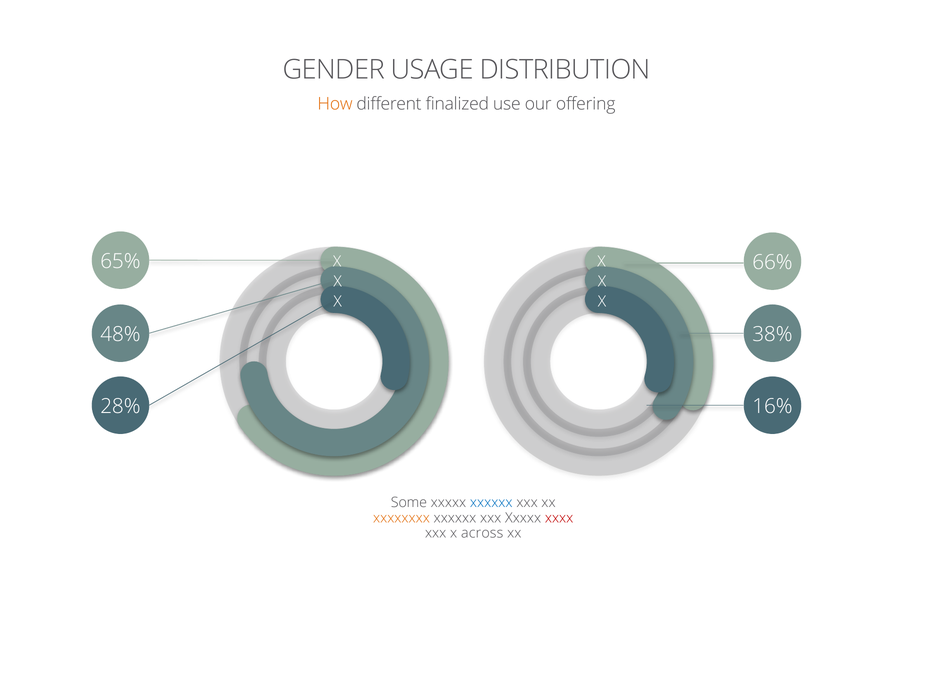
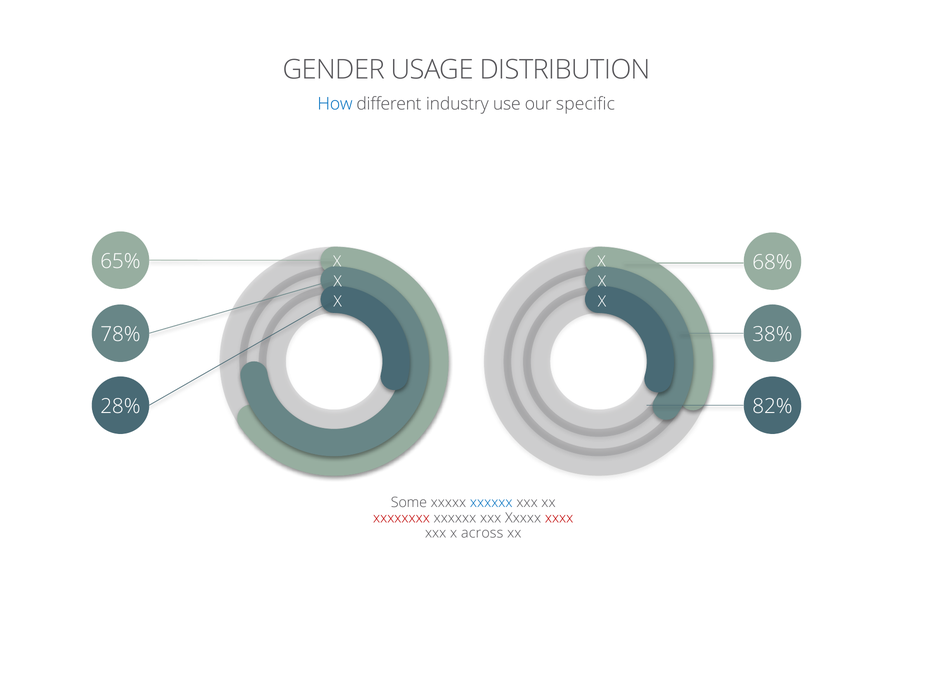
How colour: orange -> blue (335, 104)
finalized: finalized -> industry (457, 104)
offering: offering -> specific (586, 104)
66%: 66% -> 68% (772, 262)
48%: 48% -> 78% (120, 335)
16%: 16% -> 82% (772, 406)
xxxxxxxx colour: orange -> red (401, 518)
